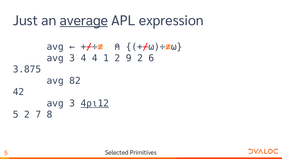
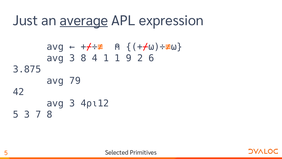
3 4: 4 -> 8 (83, 58)
1 2: 2 -> 1 (117, 58)
82: 82 -> 79 (75, 81)
4⍴⍳12 underline: present -> none (95, 103)
5 2: 2 -> 3 (27, 114)
